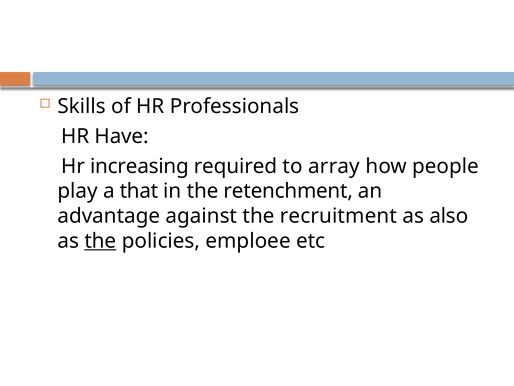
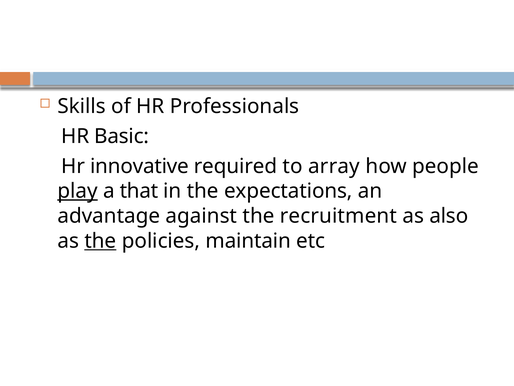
Have: Have -> Basic (122, 136)
increasing: increasing -> innovative (140, 166)
play underline: none -> present (78, 191)
retenchment: retenchment -> expectations (288, 191)
emploee: emploee -> maintain (248, 241)
